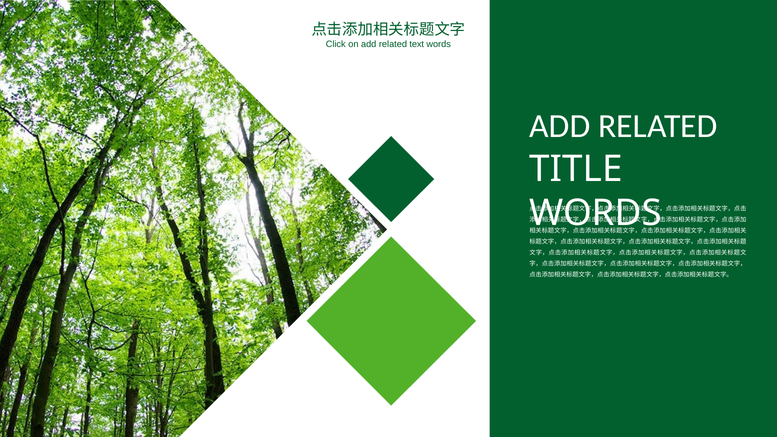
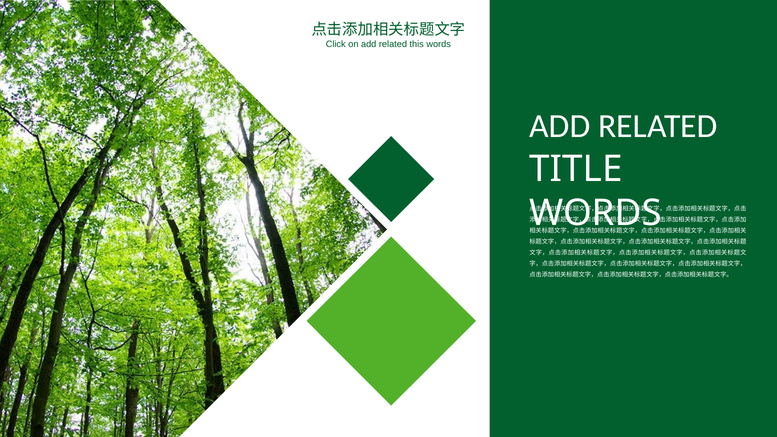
text: text -> this (417, 44)
